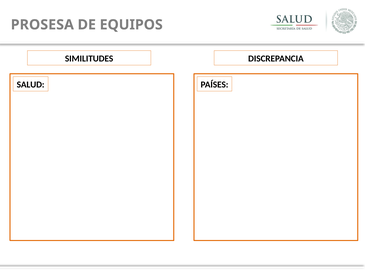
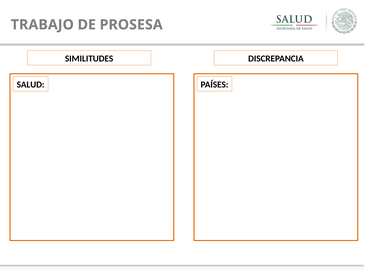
PROSESA: PROSESA -> TRABAJO (42, 25)
EQUIPOS: EQUIPOS -> PROSESA (131, 25)
